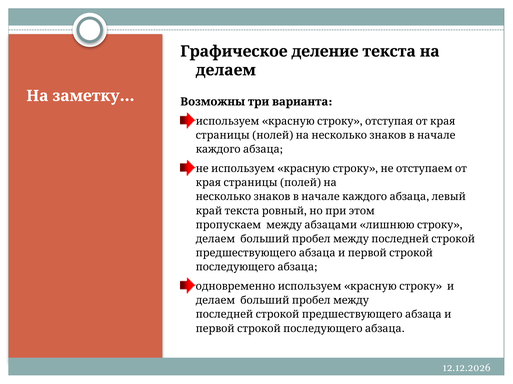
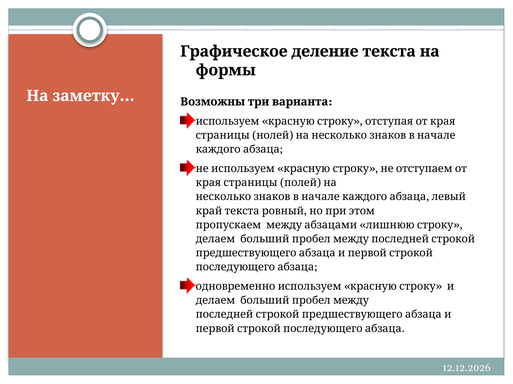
делаем: делаем -> формы (226, 70)
